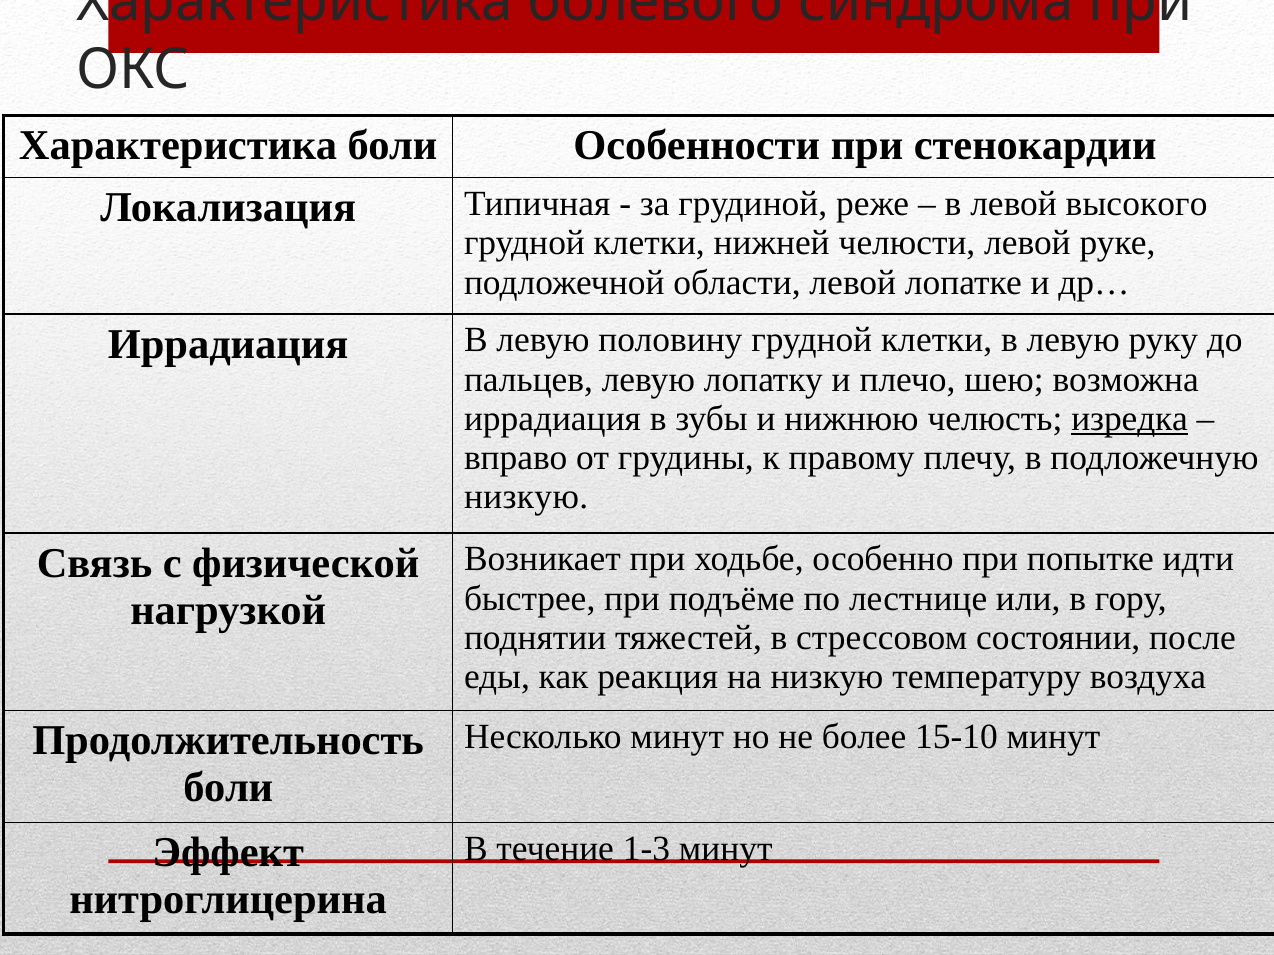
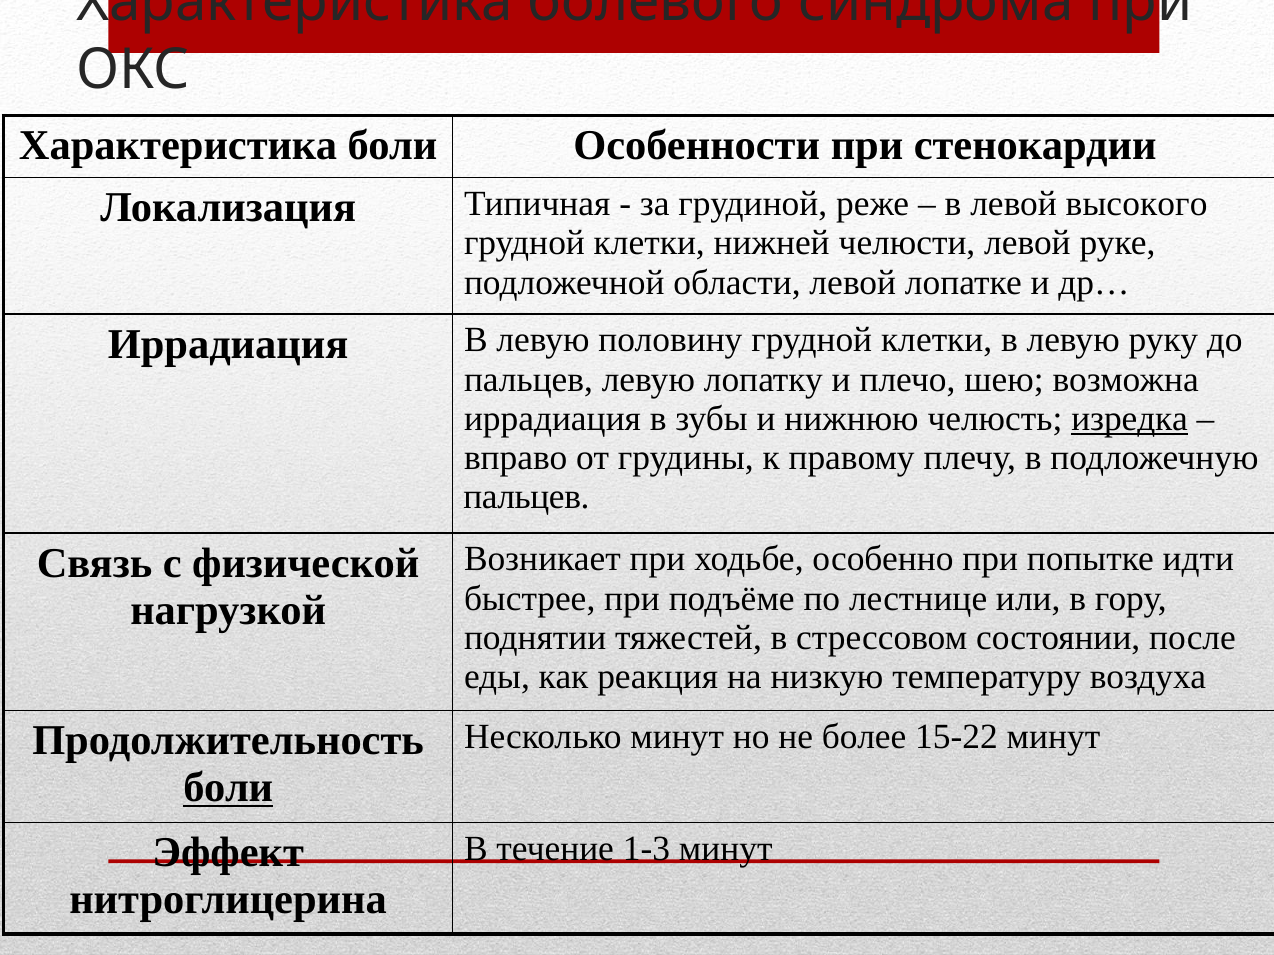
низкую: низкую -> пальцев (526, 498)
15-10: 15-10 -> 15-22 (956, 737)
боли underline: none -> present (228, 788)
